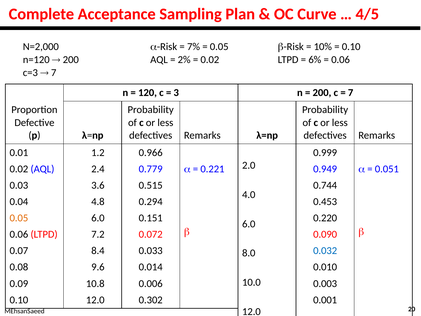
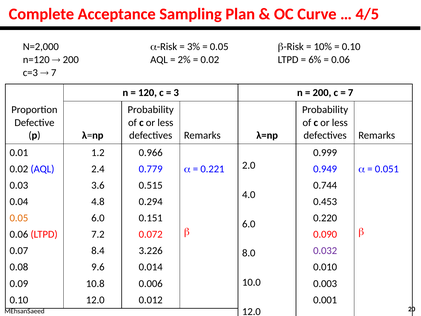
7%: 7% -> 3% (194, 47)
0.033: 0.033 -> 3.226 (151, 251)
0.032 colour: blue -> purple (325, 251)
0.302: 0.302 -> 0.012 (151, 300)
